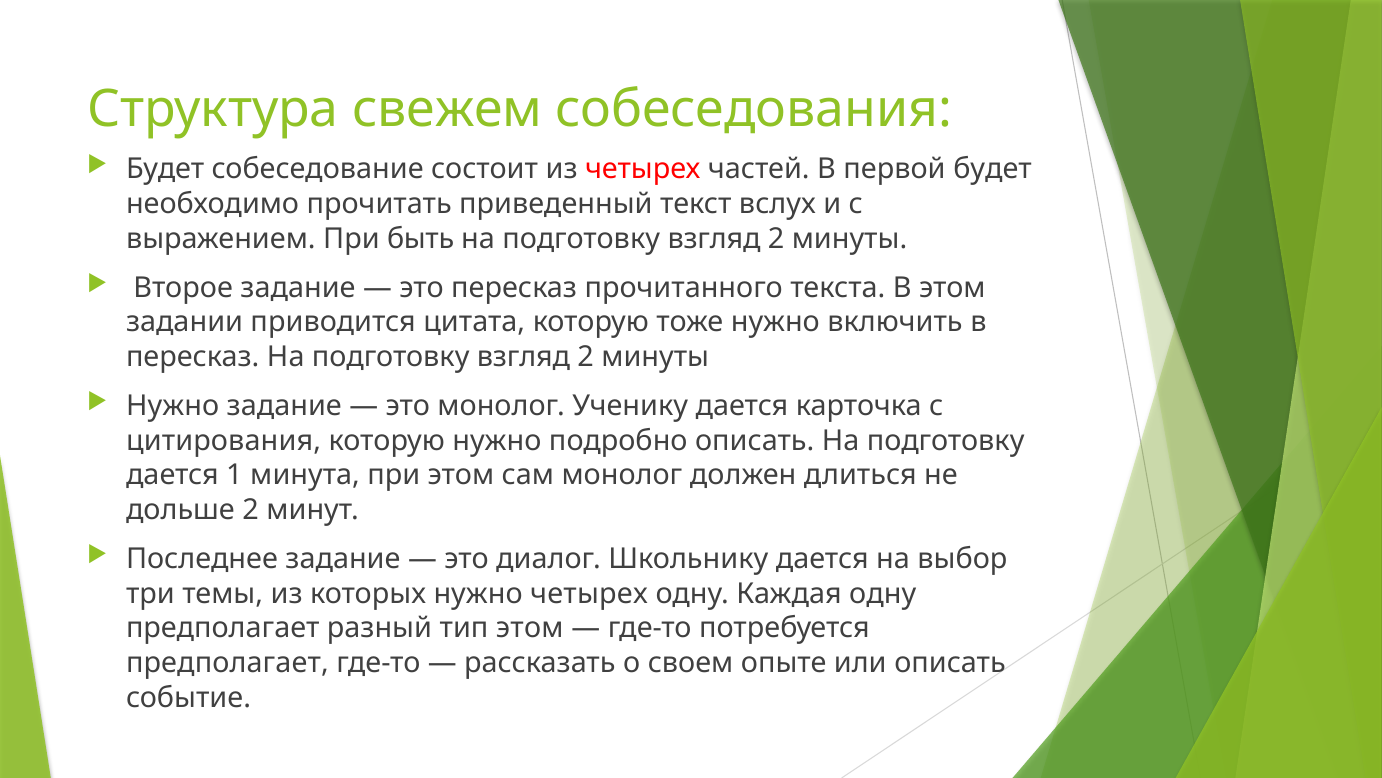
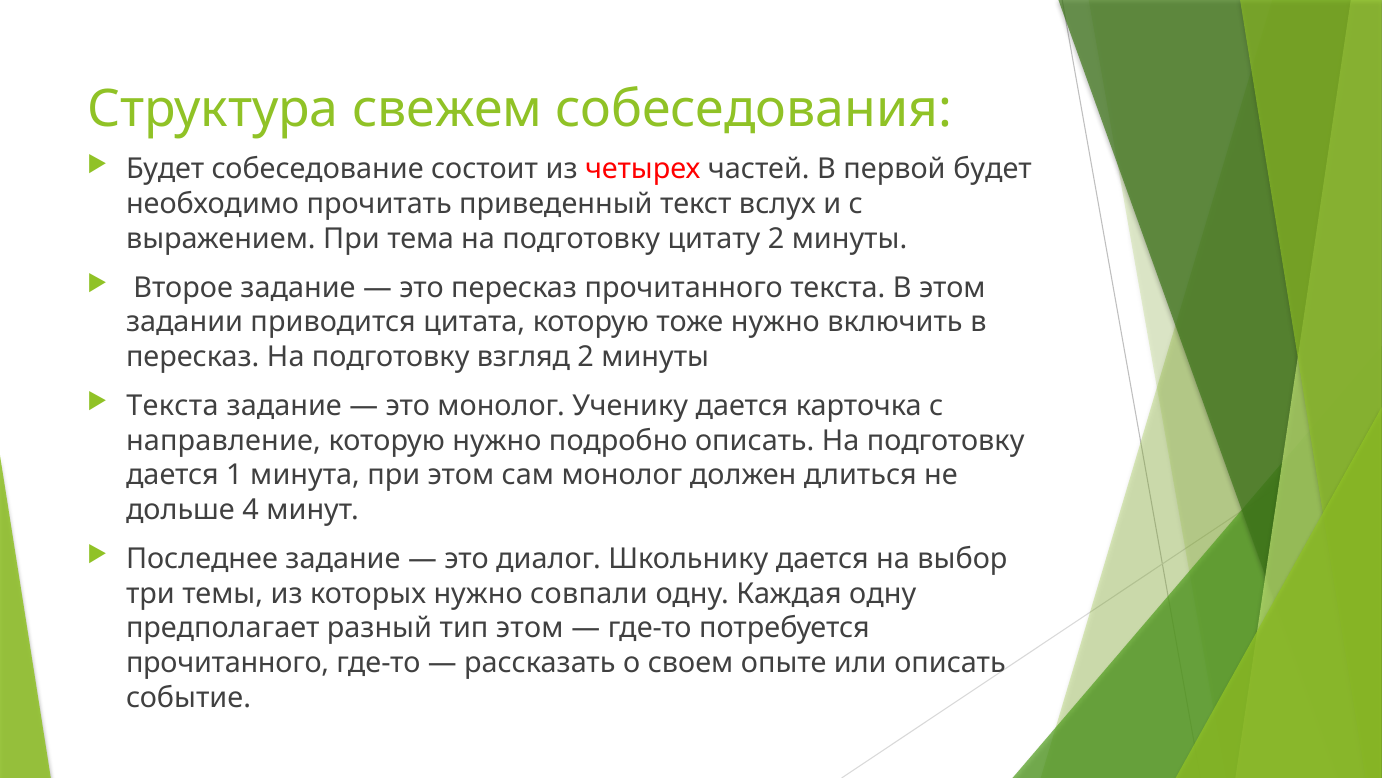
быть: быть -> тема (421, 239)
взгляд: взгляд -> цитату (714, 239)
Нужно: Нужно -> Текста (172, 406)
цитирования: цитирования -> направление (223, 440)
дольше 2: 2 -> 4 (251, 510)
нужно четырех: четырех -> совпали (589, 593)
предполагает: предполагает -> прочитанного (228, 662)
